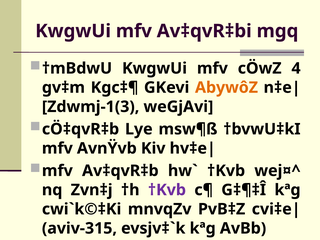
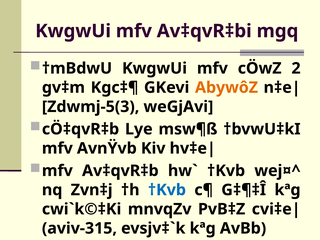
4: 4 -> 2 (296, 68)
Zdwmj-1(3: Zdwmj-1(3 -> Zdwmj-5(3 (91, 107)
†Kvb colour: purple -> blue (167, 190)
